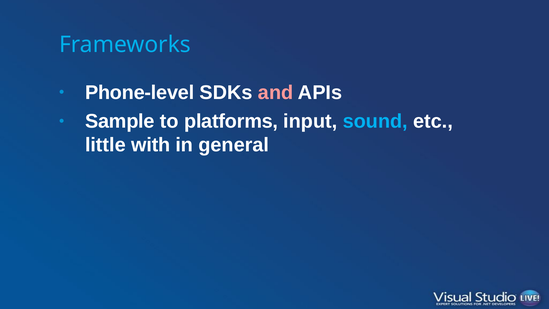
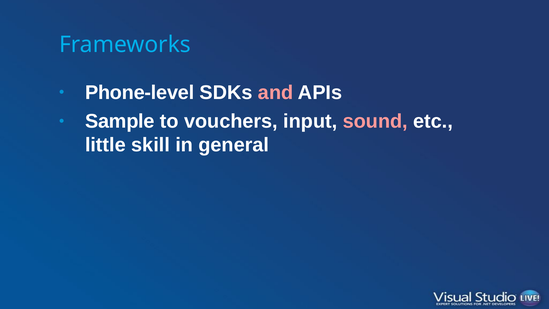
platforms: platforms -> vouchers (231, 121)
sound colour: light blue -> pink (375, 121)
with: with -> skill (151, 145)
